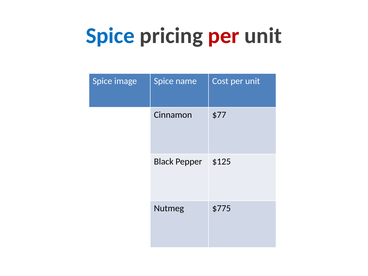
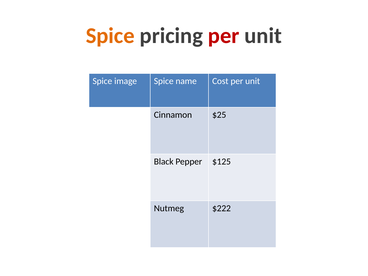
Spice colour: blue -> orange (110, 36)
$77: $77 -> $25 (219, 115)
$775: $775 -> $222 (222, 208)
